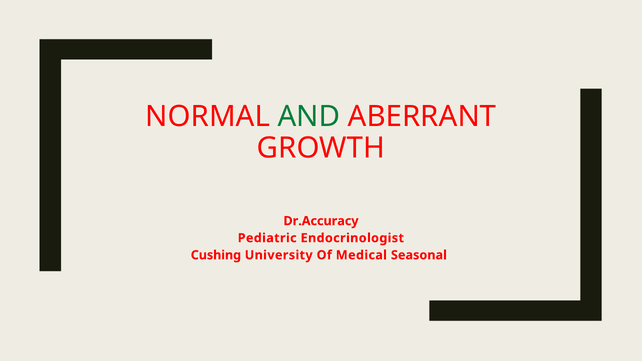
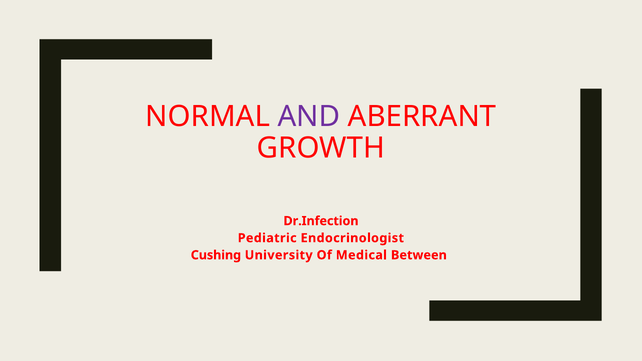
AND colour: green -> purple (309, 117)
Dr.Accuracy: Dr.Accuracy -> Dr.Infection (321, 221)
Seasonal: Seasonal -> Between (419, 255)
